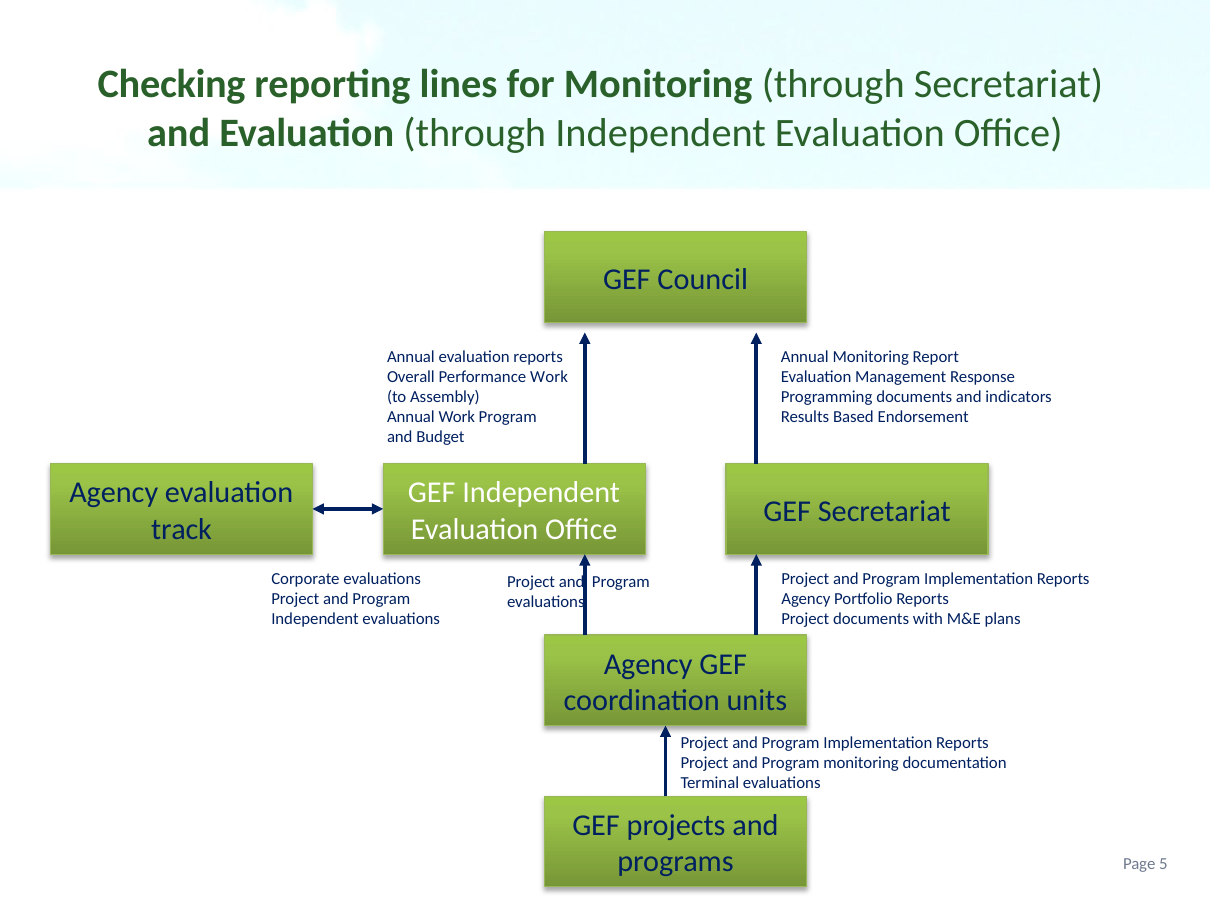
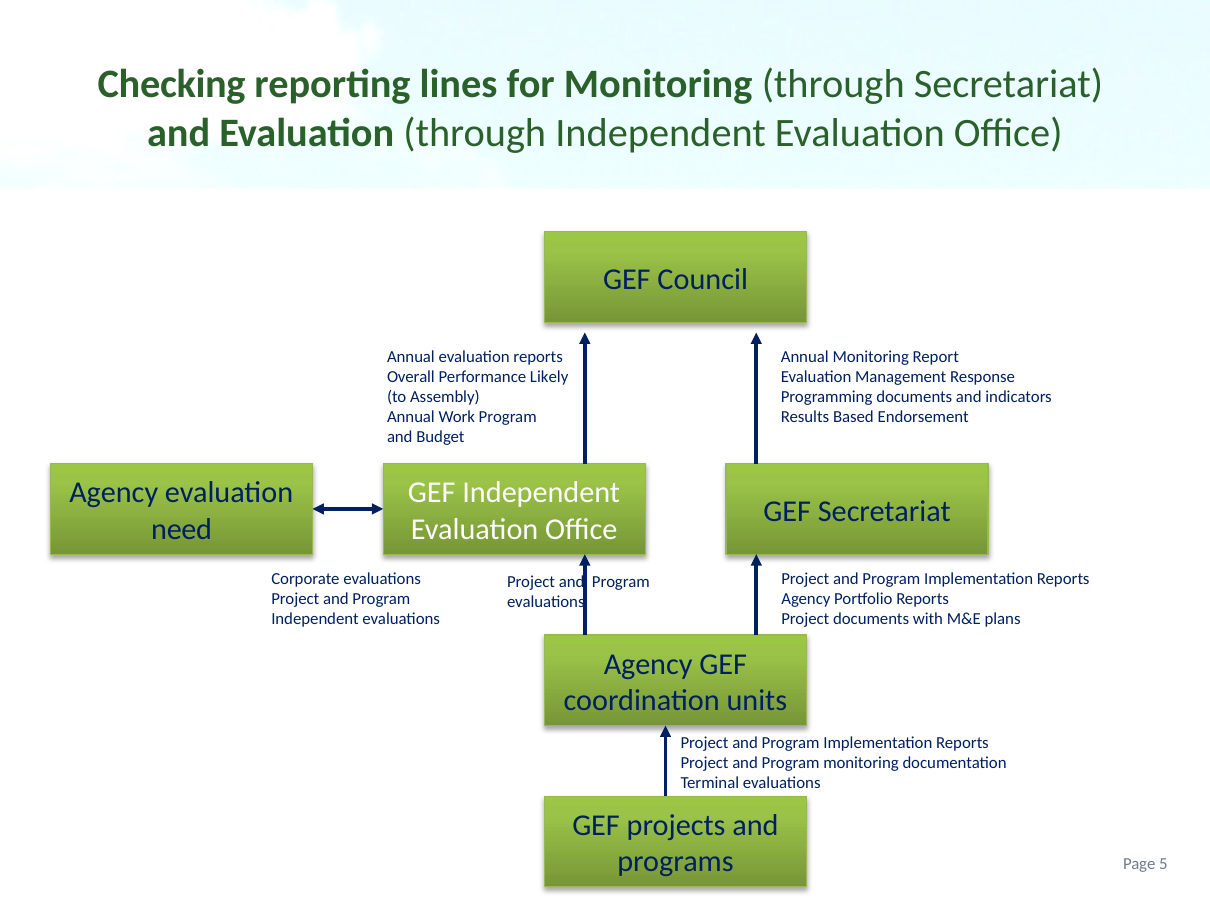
Performance Work: Work -> Likely (549, 377)
track: track -> need (182, 529)
